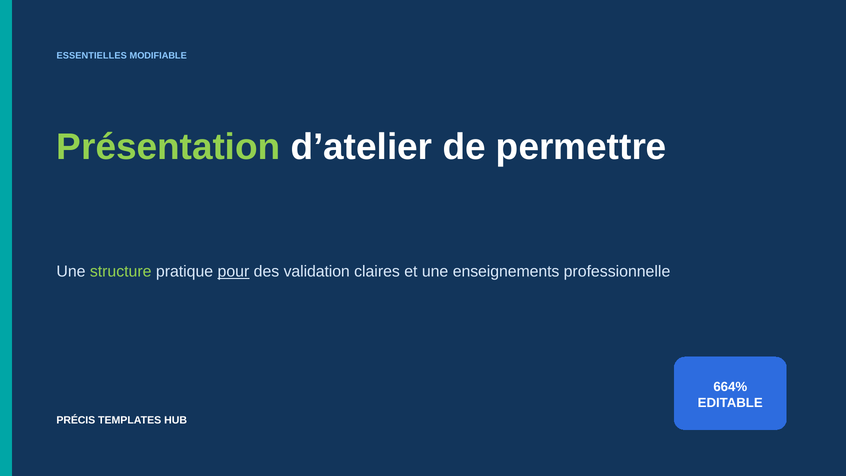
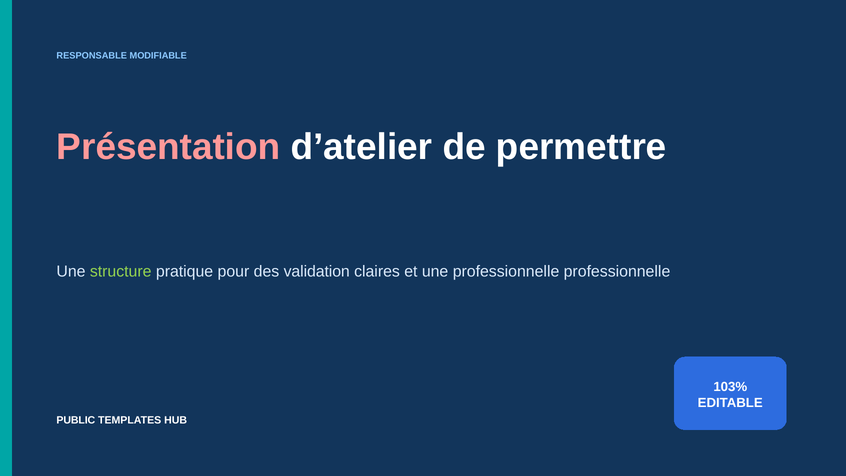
ESSENTIELLES: ESSENTIELLES -> RESPONSABLE (92, 56)
Présentation colour: light green -> pink (168, 147)
pour underline: present -> none (233, 272)
une enseignements: enseignements -> professionnelle (506, 272)
664%: 664% -> 103% (730, 387)
PRÉCIS: PRÉCIS -> PUBLIC (76, 420)
